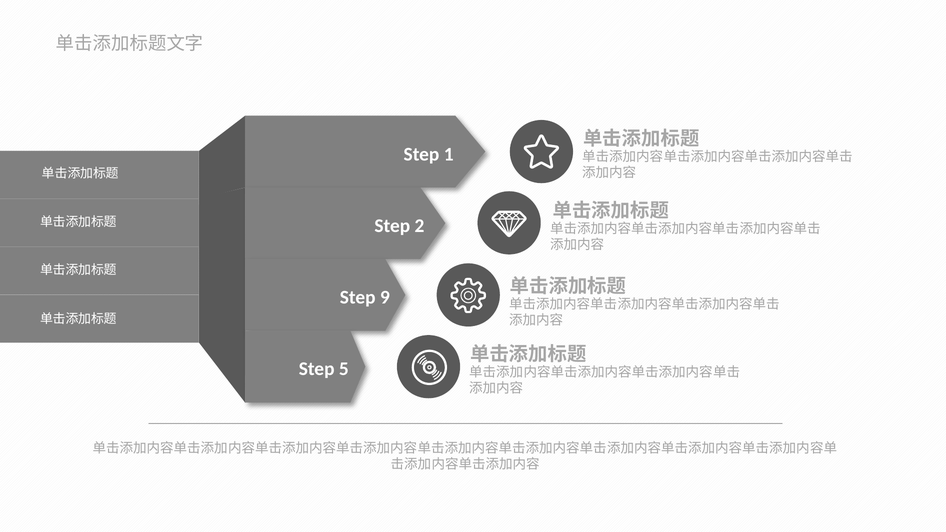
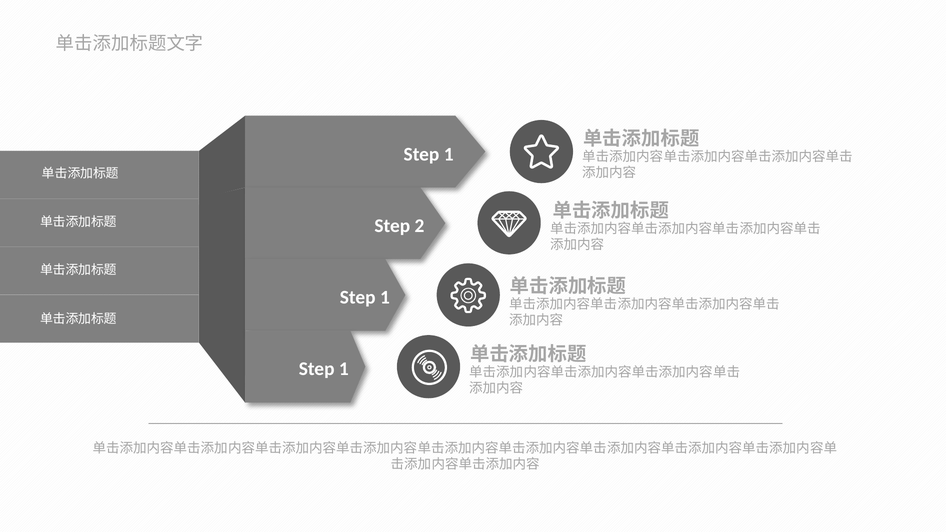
9: 9 -> 1 (385, 297)
5: 5 -> 1 (344, 369)
